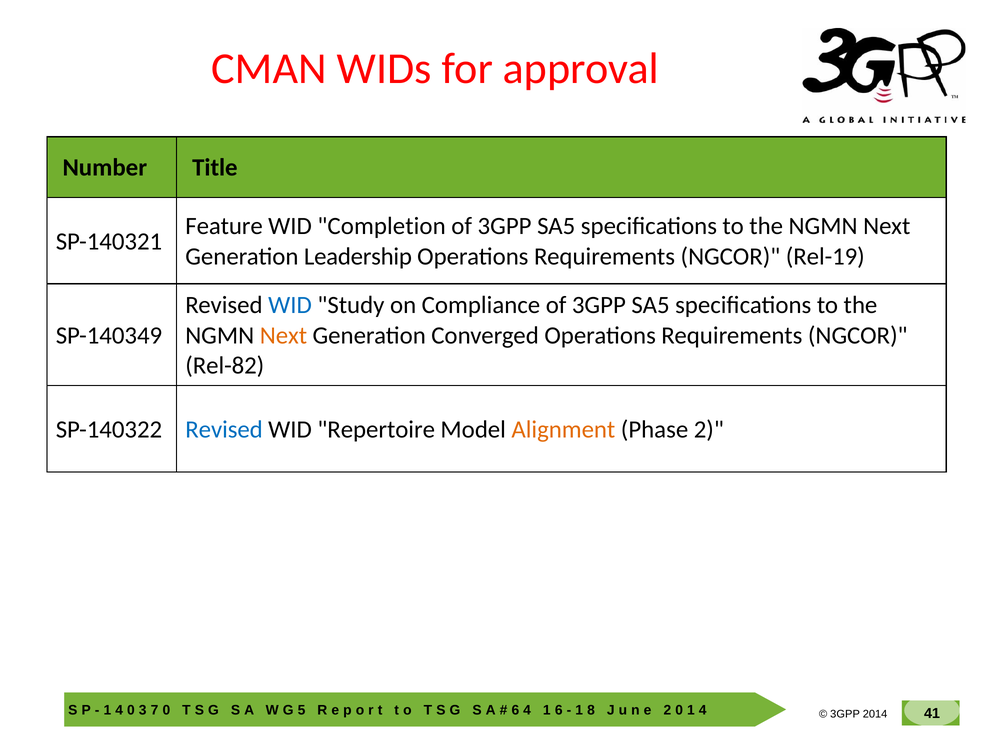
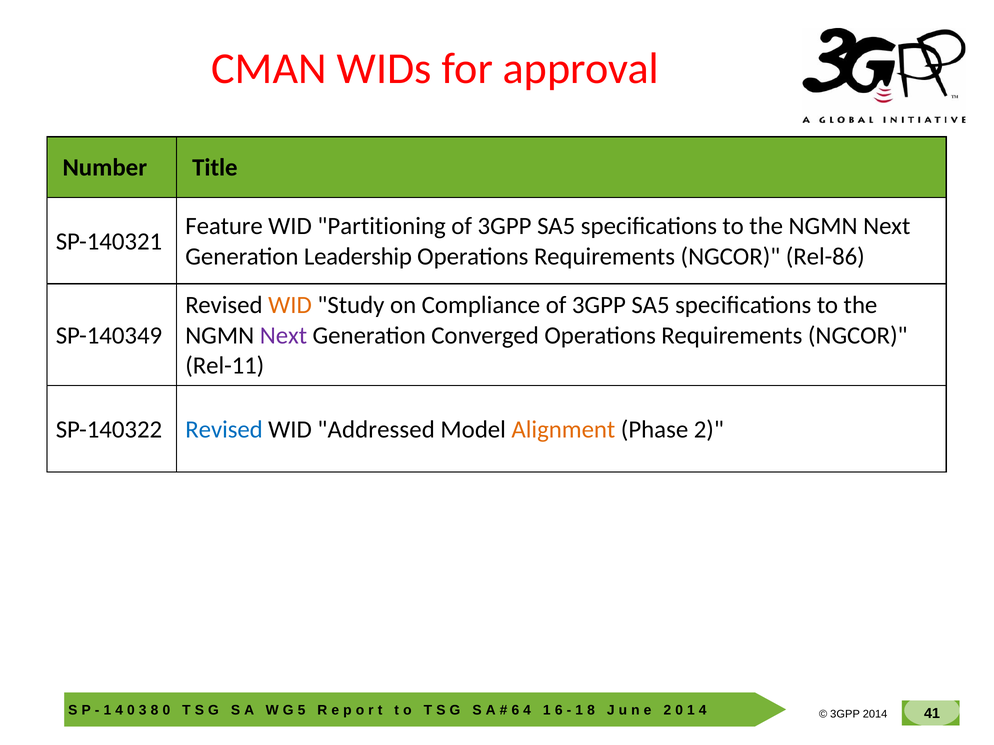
Completion: Completion -> Partitioning (382, 226)
Rel-19: Rel-19 -> Rel-86 (825, 257)
WID colour: blue -> orange (290, 305)
Next colour: orange -> purple (283, 336)
Rel-82: Rel-82 -> Rel-11 (225, 366)
Repertoire: Repertoire -> Addressed (376, 430)
7: 7 -> 8 (155, 710)
